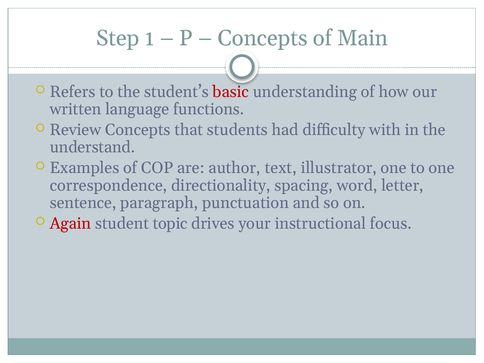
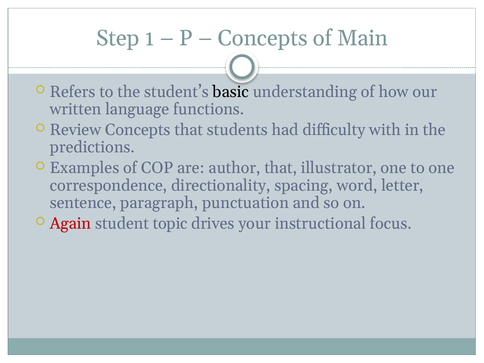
basic colour: red -> black (231, 92)
understand: understand -> predictions (92, 147)
author text: text -> that (281, 168)
